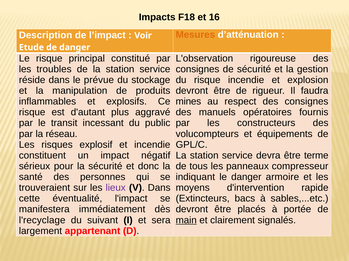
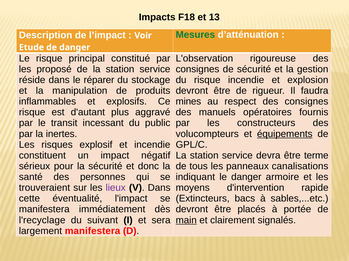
16: 16 -> 13 (214, 17)
Mesures colour: orange -> green (195, 35)
troubles: troubles -> proposé (54, 69)
prévue: prévue -> réparer (99, 80)
réseau: réseau -> inertes (62, 134)
équipements underline: none -> present (285, 134)
compresseur: compresseur -> canalisations (300, 167)
largement appartenant: appartenant -> manifestera (93, 232)
